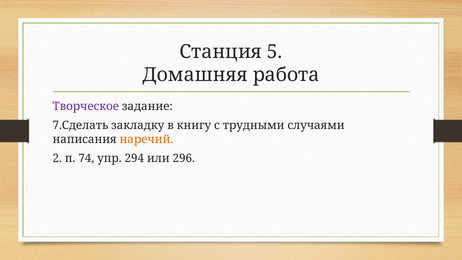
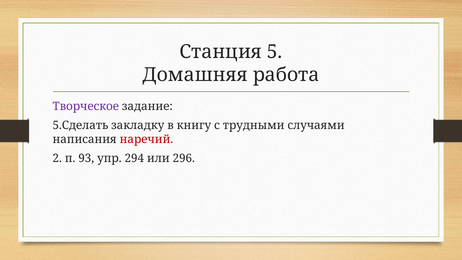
7.Сделать: 7.Сделать -> 5.Сделать (80, 125)
наречий colour: orange -> red (146, 139)
74: 74 -> 93 (86, 158)
